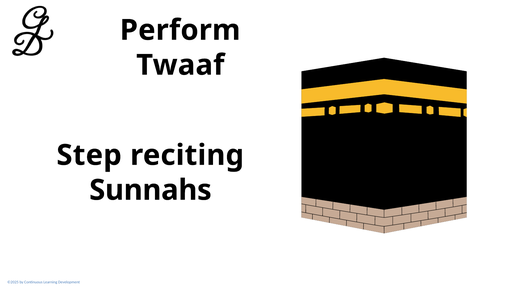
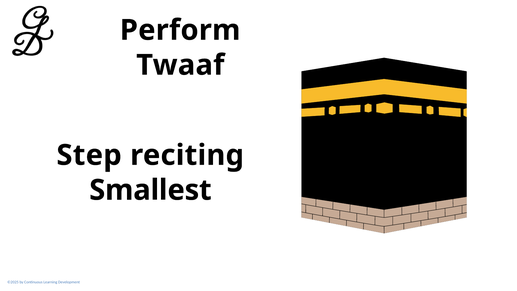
Sunnahs: Sunnahs -> Smallest (150, 190)
